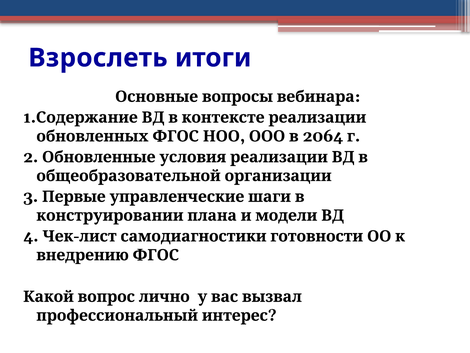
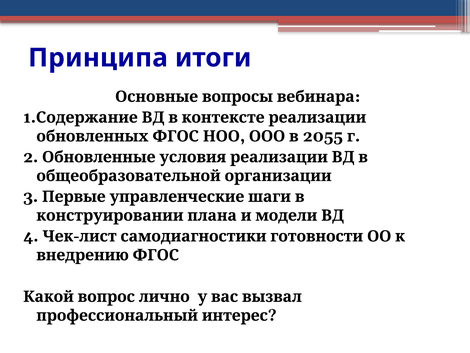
Взрослеть: Взрослеть -> Принципа (98, 58)
2064: 2064 -> 2055 (323, 136)
